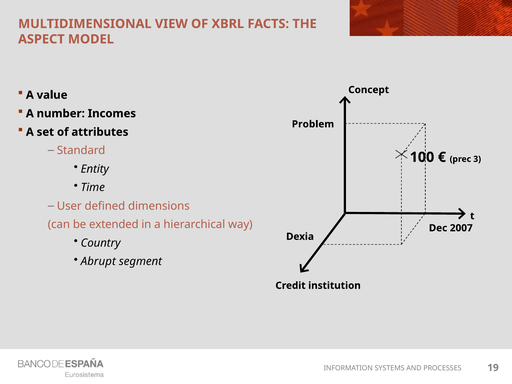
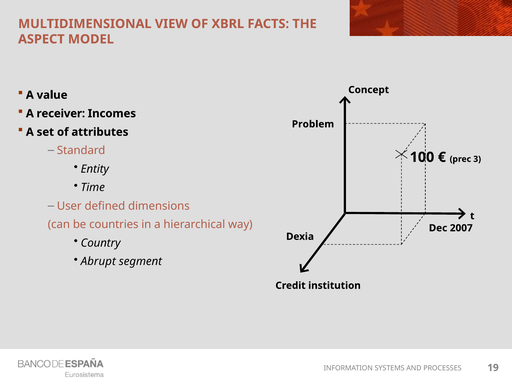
number: number -> receiver (61, 114)
extended: extended -> countries (114, 225)
